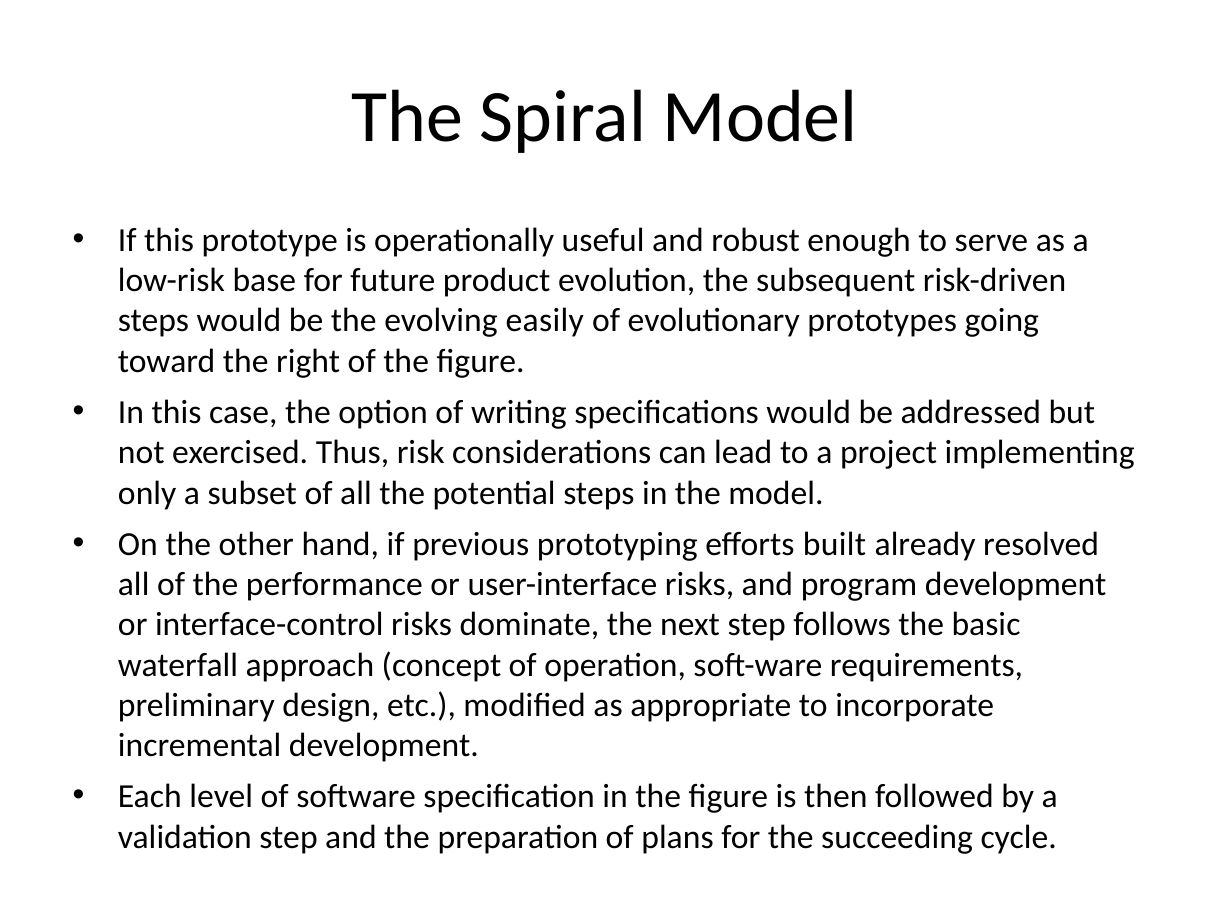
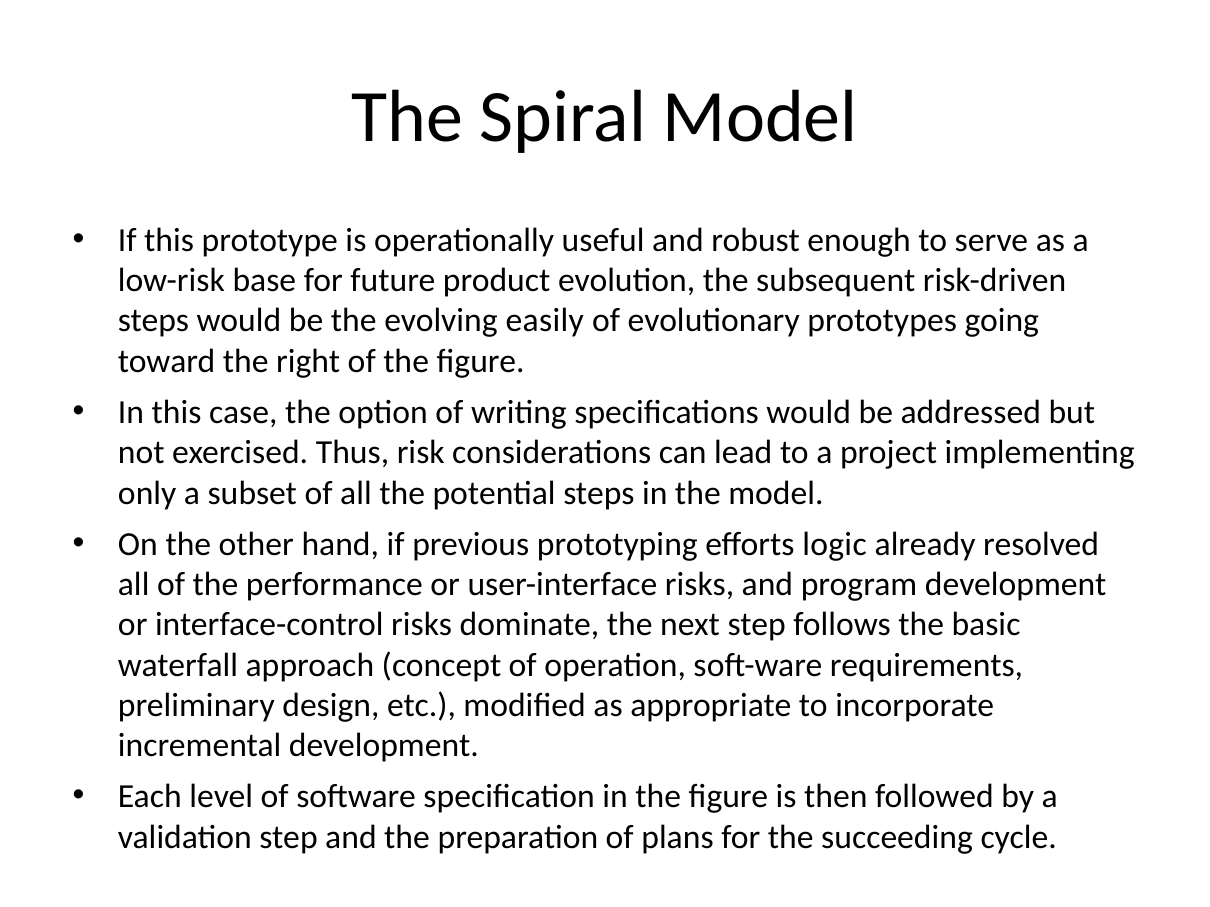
built: built -> logic (834, 544)
